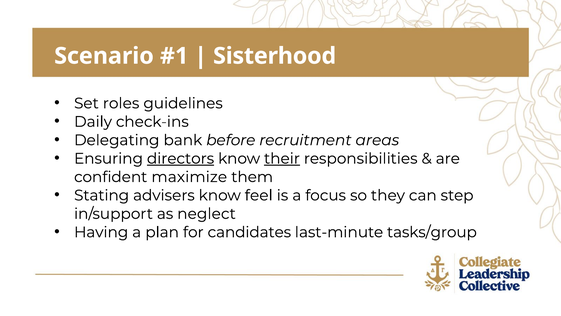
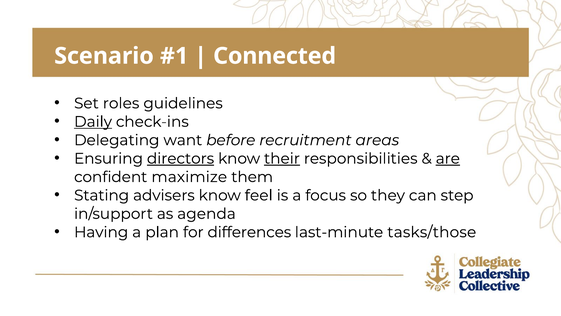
Sisterhood: Sisterhood -> Connected (275, 56)
Daily underline: none -> present (93, 122)
bank: bank -> want (183, 140)
are underline: none -> present (448, 158)
neglect: neglect -> agenda (207, 214)
candidates: candidates -> differences (249, 232)
tasks/group: tasks/group -> tasks/those (432, 232)
